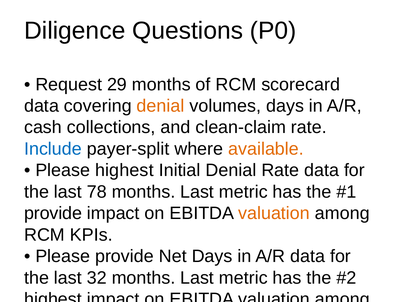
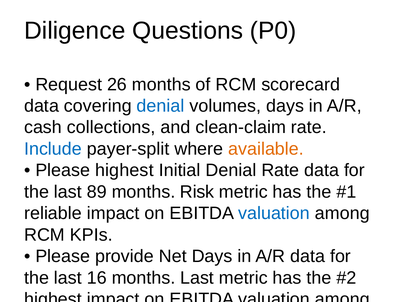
29: 29 -> 26 (117, 85)
denial colour: orange -> blue (161, 106)
78: 78 -> 89 (97, 192)
Last: Last -> Risk (197, 192)
provide: provide -> reliable (53, 214)
valuation colour: orange -> blue (274, 214)
32: 32 -> 16 (97, 278)
